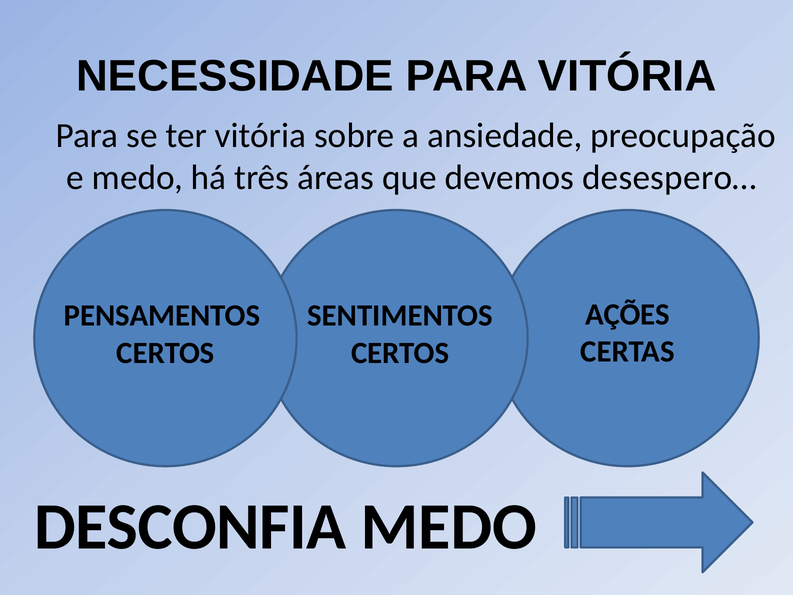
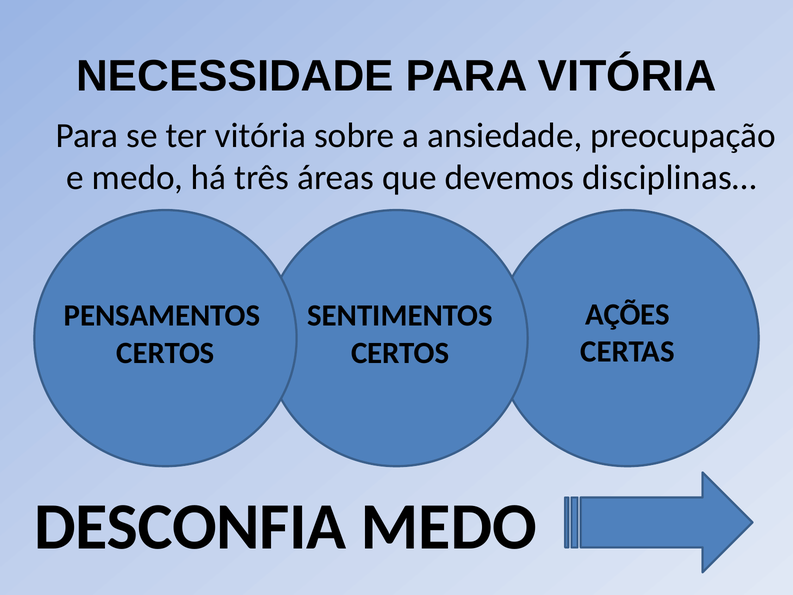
desespero…: desespero… -> disciplinas… (669, 178)
